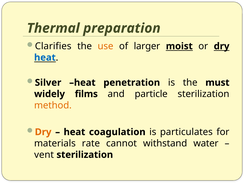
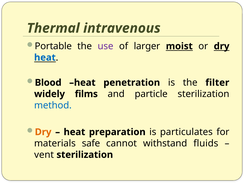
preparation: preparation -> intravenous (122, 28)
Clarifies: Clarifies -> Portable (53, 46)
use colour: orange -> purple (106, 46)
Silver: Silver -> Blood (48, 83)
must: must -> filter (217, 83)
method colour: orange -> blue (53, 105)
coagulation: coagulation -> preparation (117, 132)
rate: rate -> safe (91, 143)
water: water -> fluids (206, 143)
